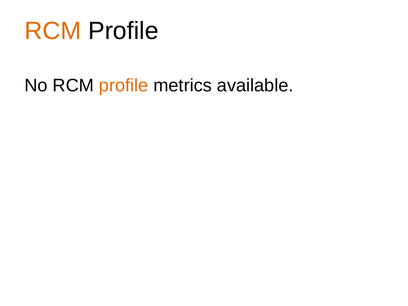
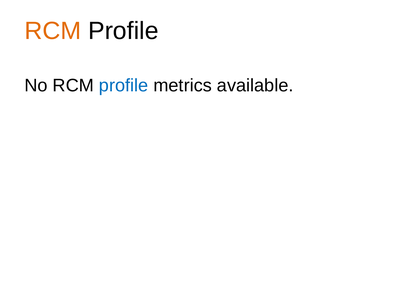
profile colour: orange -> blue (124, 86)
